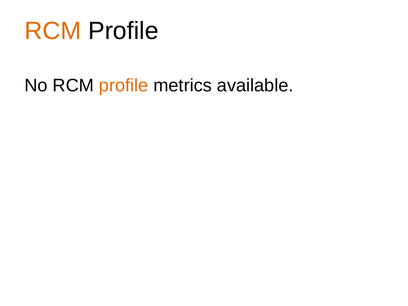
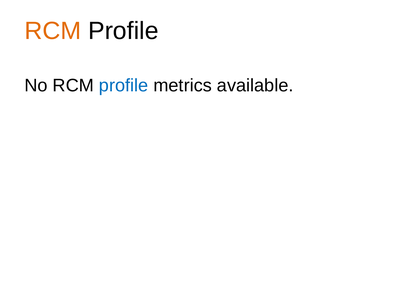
profile colour: orange -> blue (124, 86)
